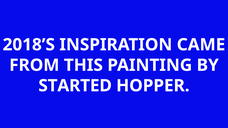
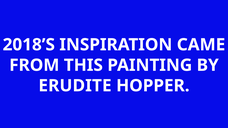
STARTED: STARTED -> ERUDITE (75, 86)
